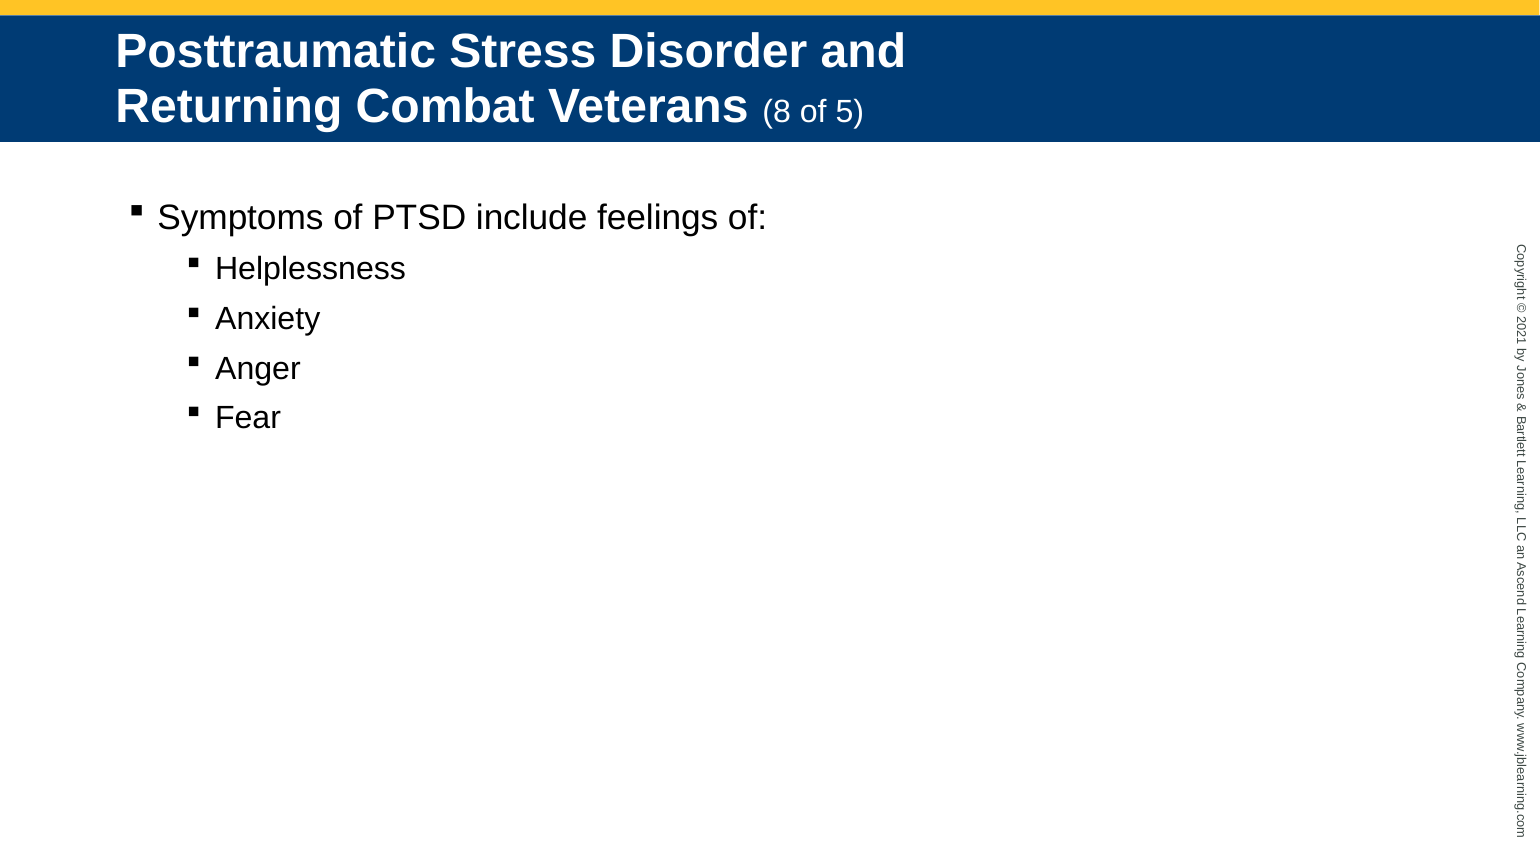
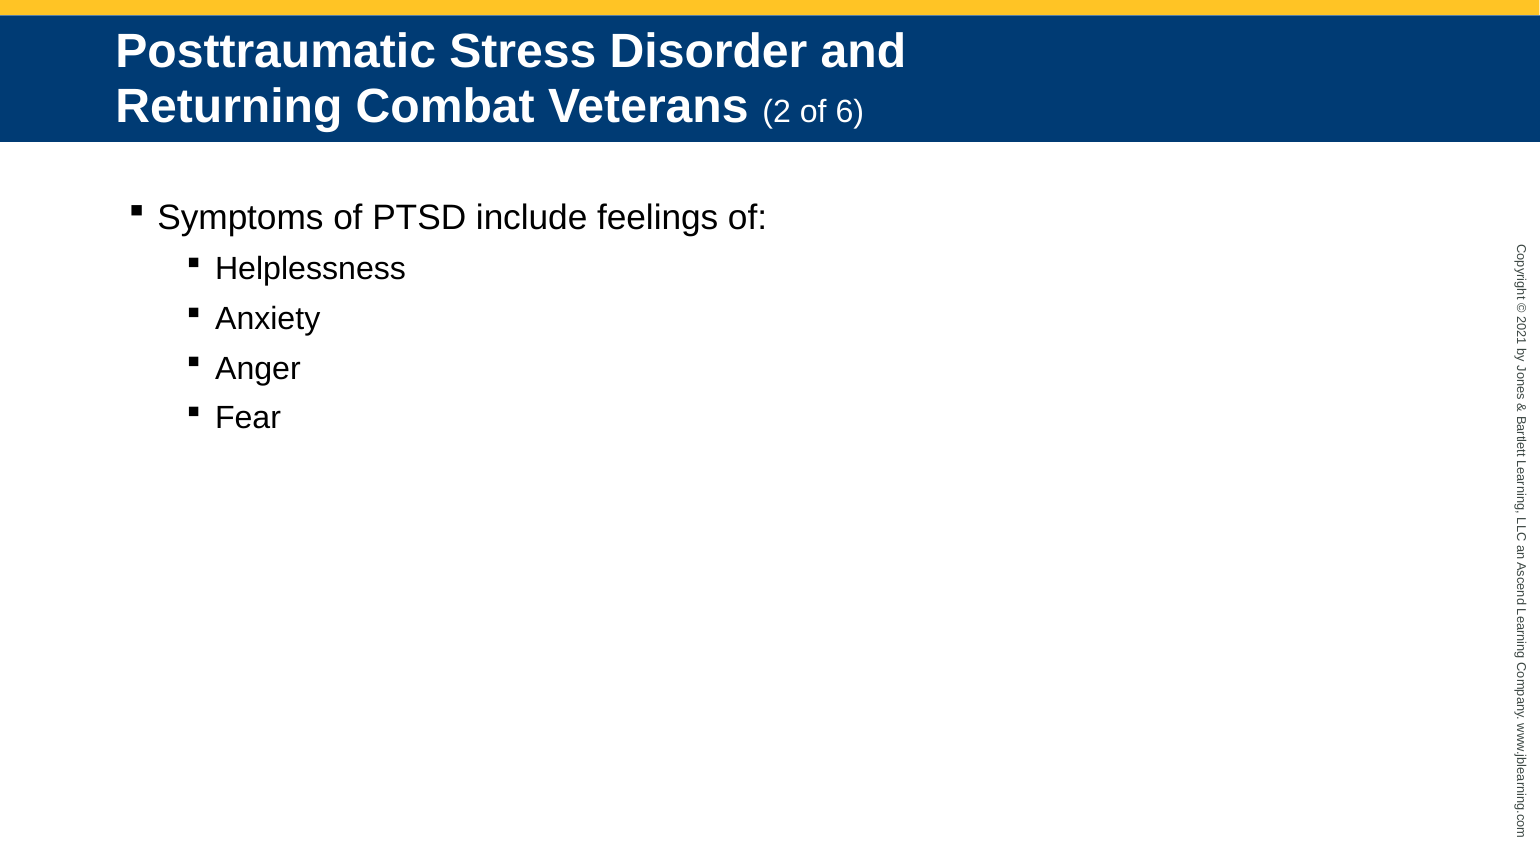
Veterans 8: 8 -> 2 (777, 112)
5: 5 -> 6 (850, 112)
